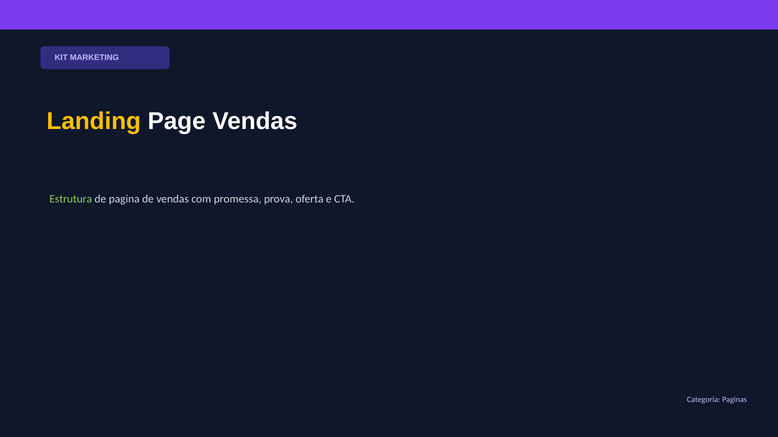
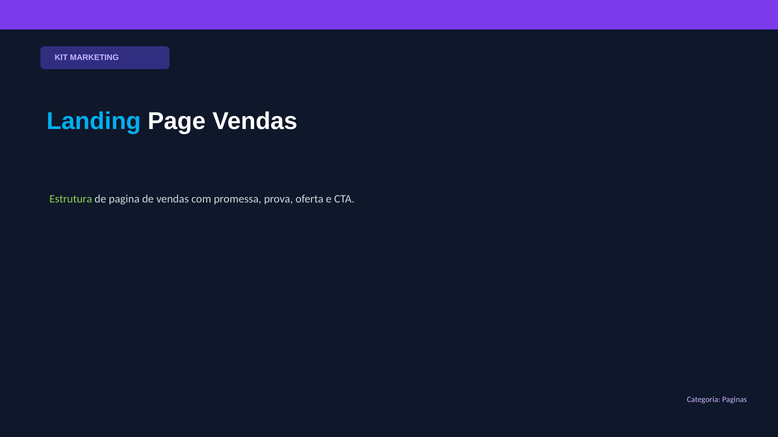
Landing colour: yellow -> light blue (94, 121)
